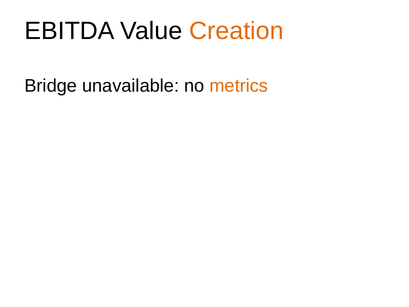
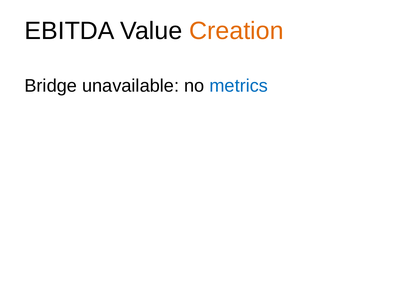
metrics colour: orange -> blue (239, 86)
